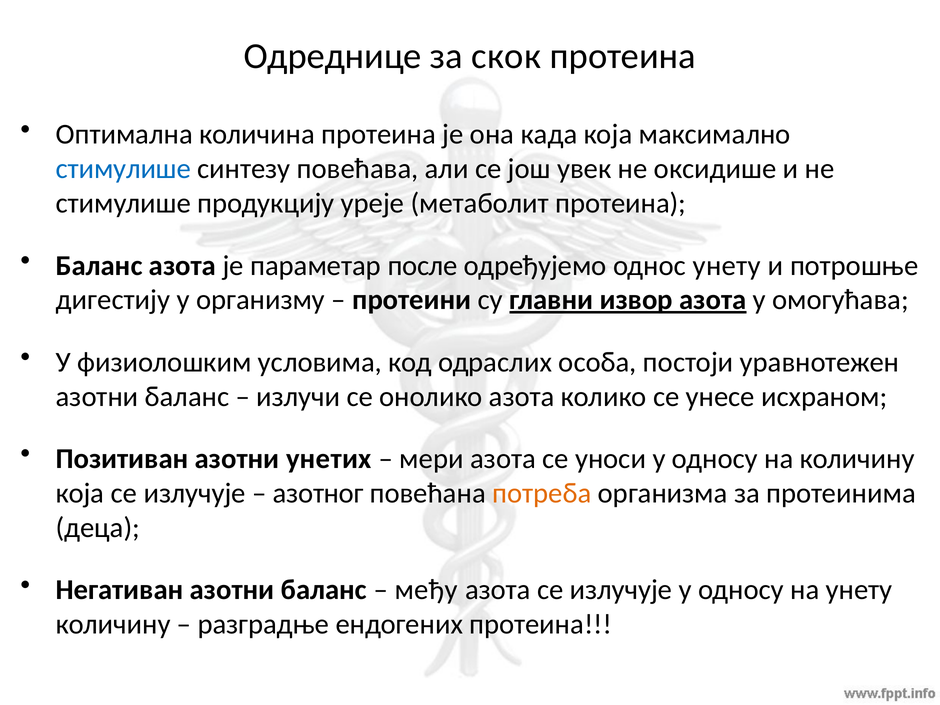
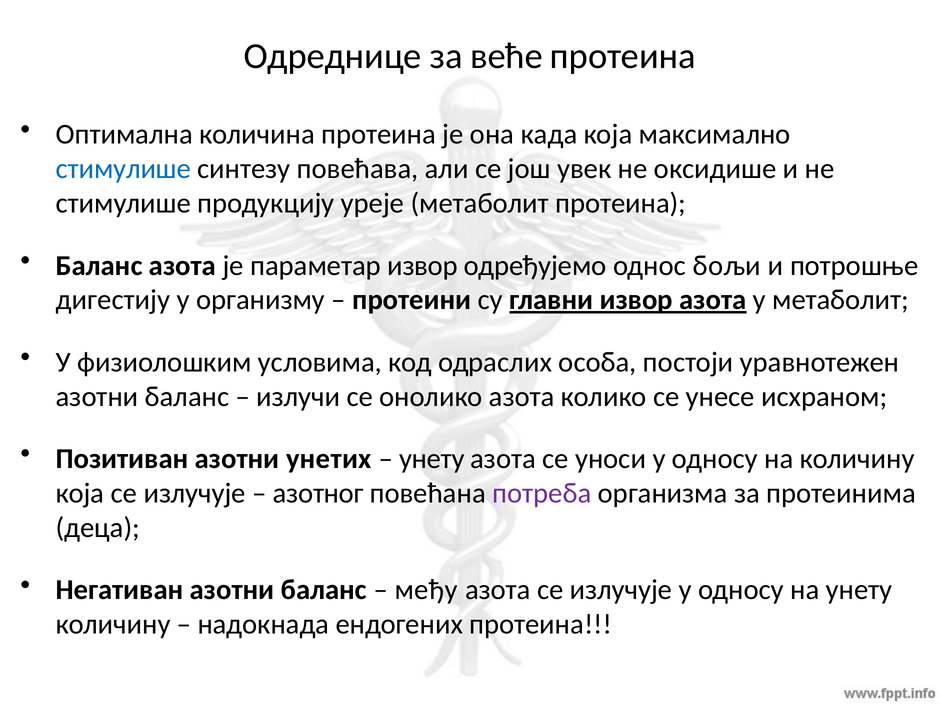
скок: скок -> веће (507, 56)
параметар после: после -> извор (423, 266)
однос унету: унету -> бољи (727, 266)
у омогућава: омогућава -> метаболит (841, 300)
мери: мери -> унету (432, 459)
потреба colour: orange -> purple (542, 493)
разградње: разградње -> надокнада (263, 624)
